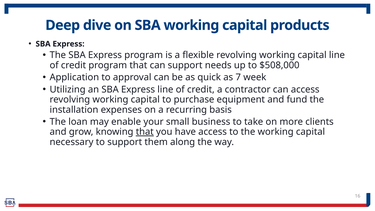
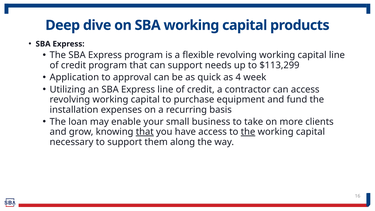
$508,000: $508,000 -> $113,299 (279, 65)
7: 7 -> 4 (238, 77)
the underline: none -> present (248, 132)
